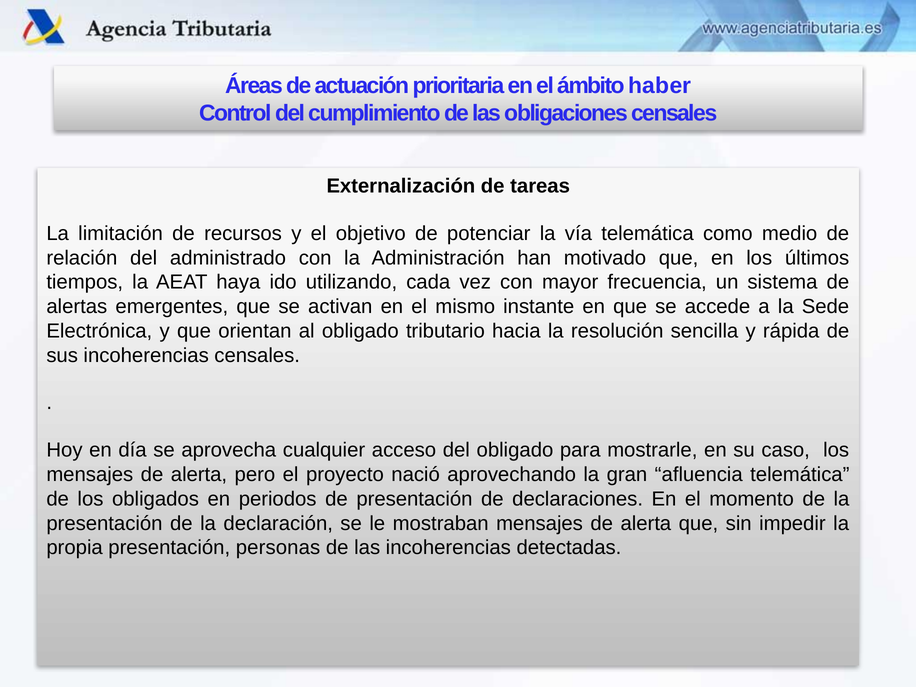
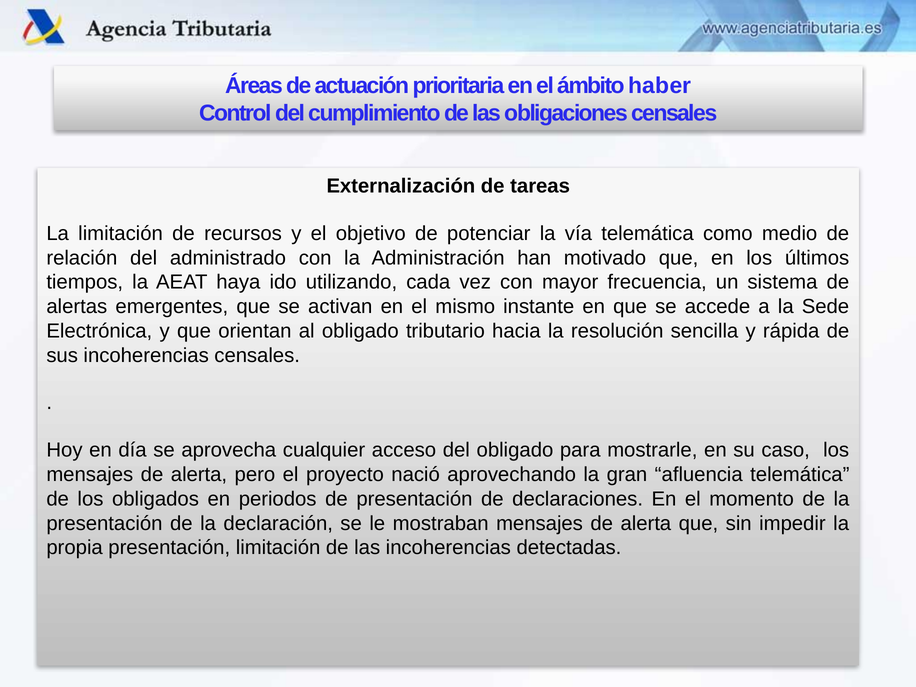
presentación personas: personas -> limitación (278, 548)
